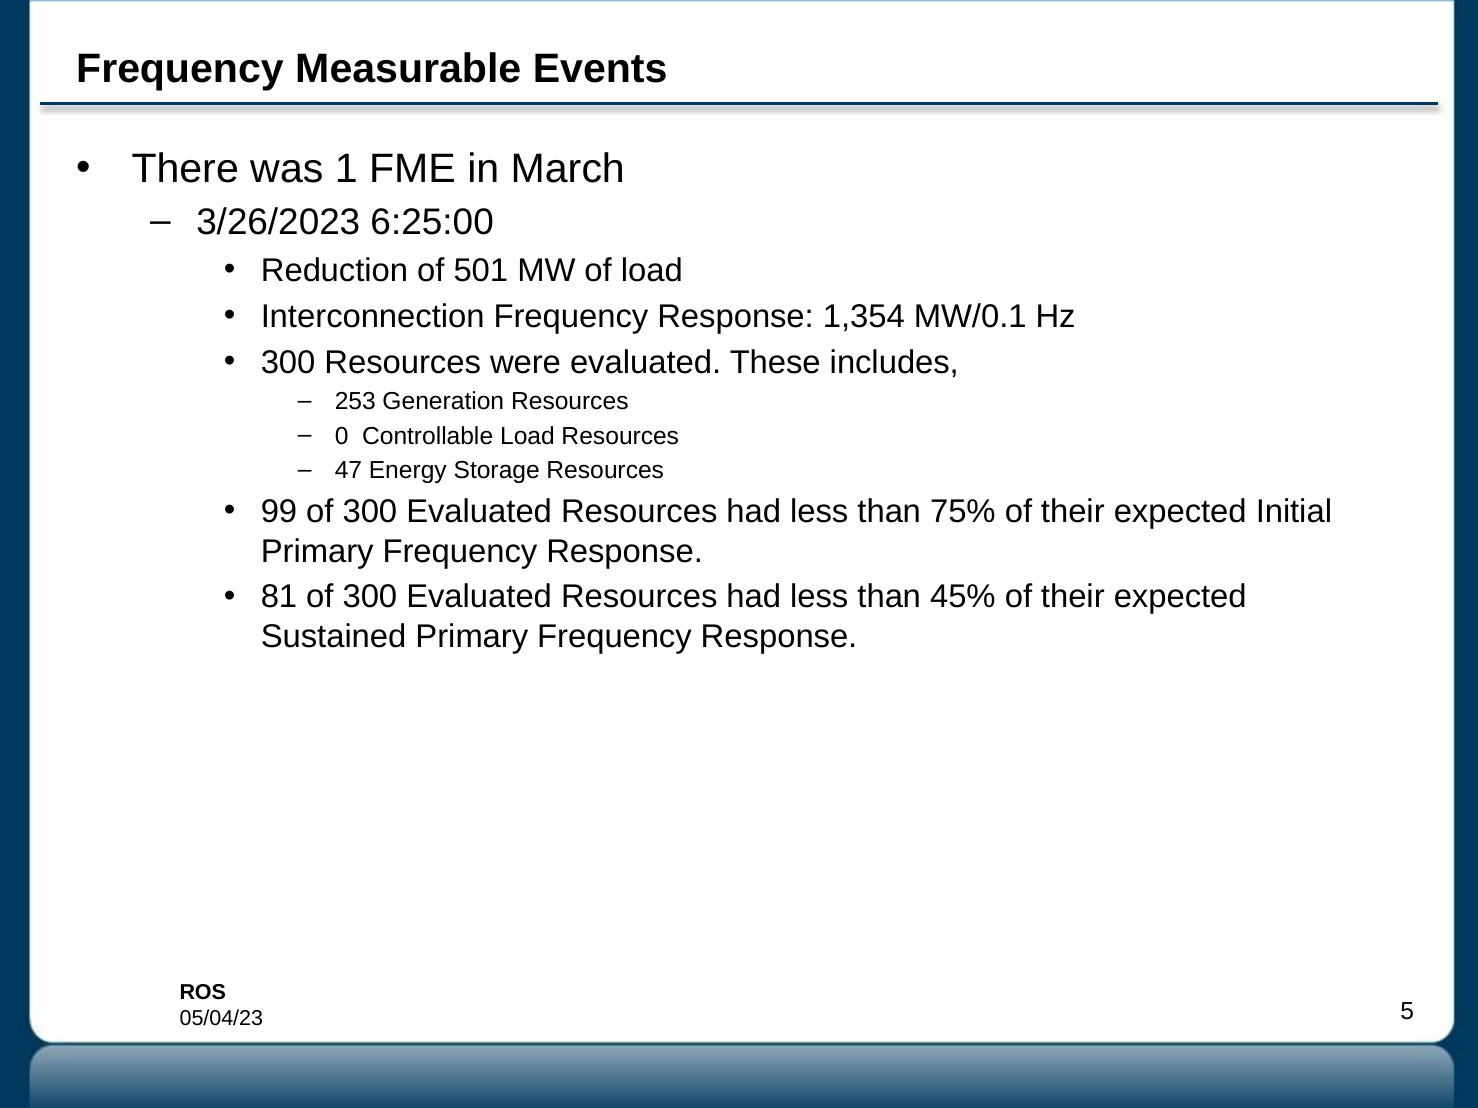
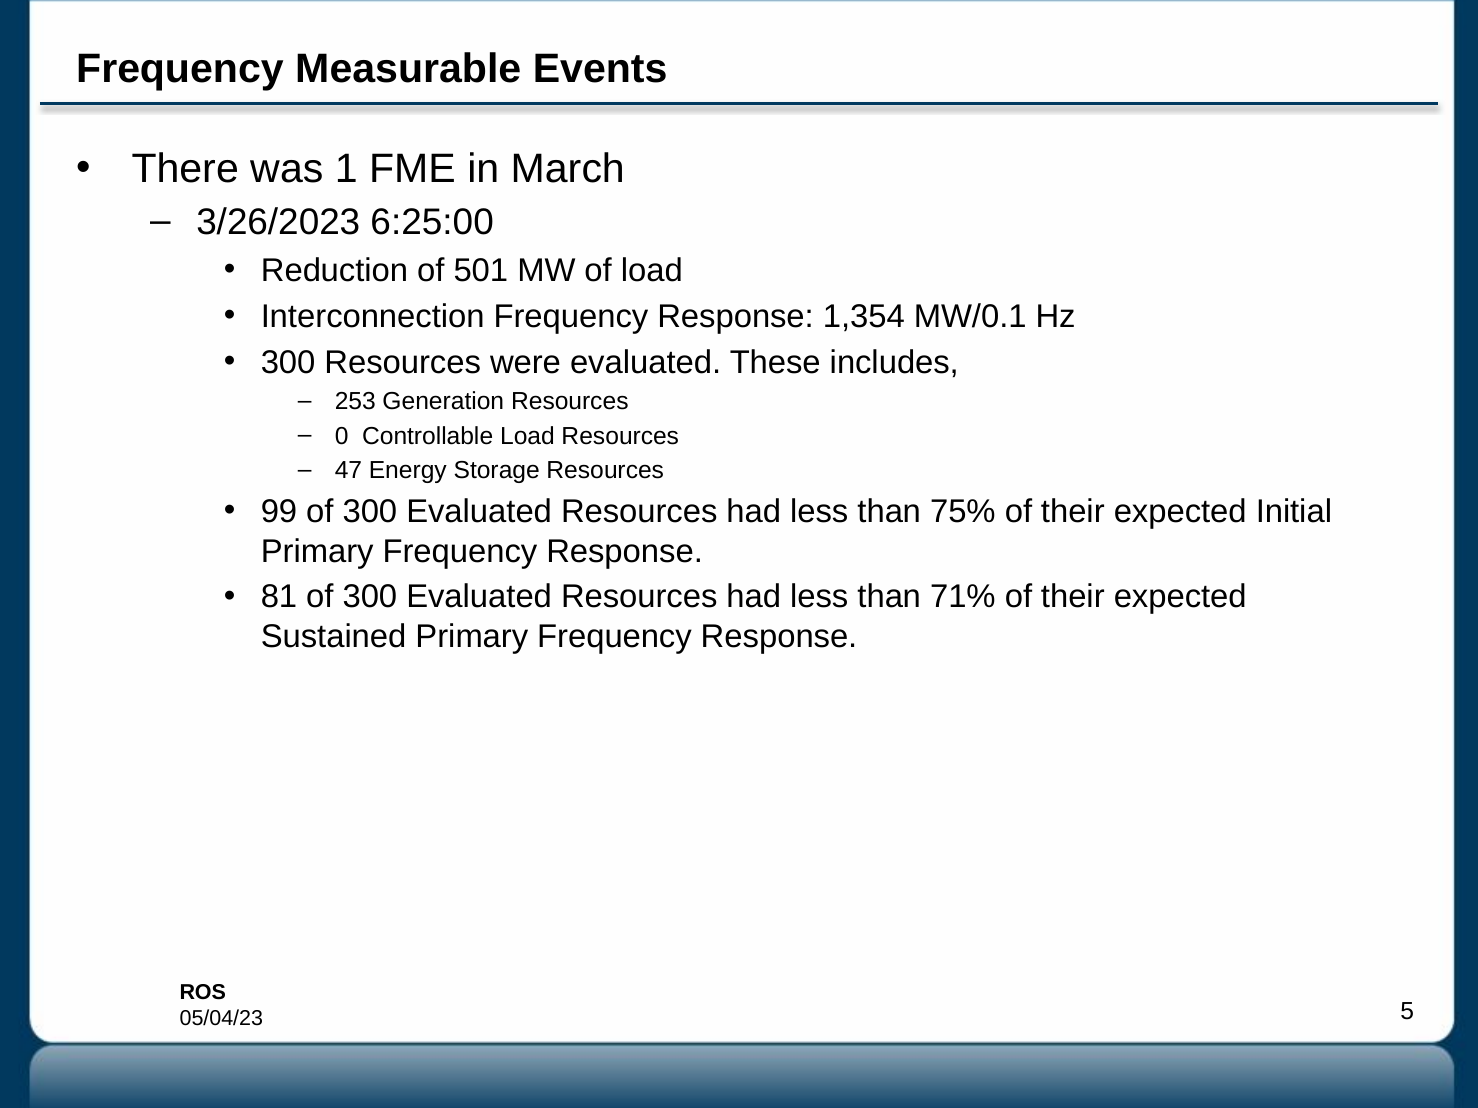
45%: 45% -> 71% (963, 597)
